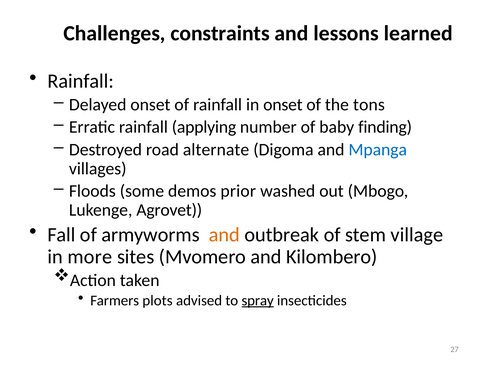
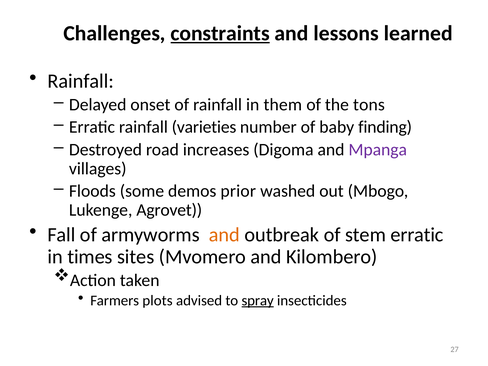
constraints underline: none -> present (220, 33)
in onset: onset -> them (283, 105)
applying: applying -> varieties (204, 127)
alternate: alternate -> increases (216, 150)
Mpanga colour: blue -> purple (378, 150)
stem village: village -> erratic (417, 235)
more: more -> times (90, 257)
